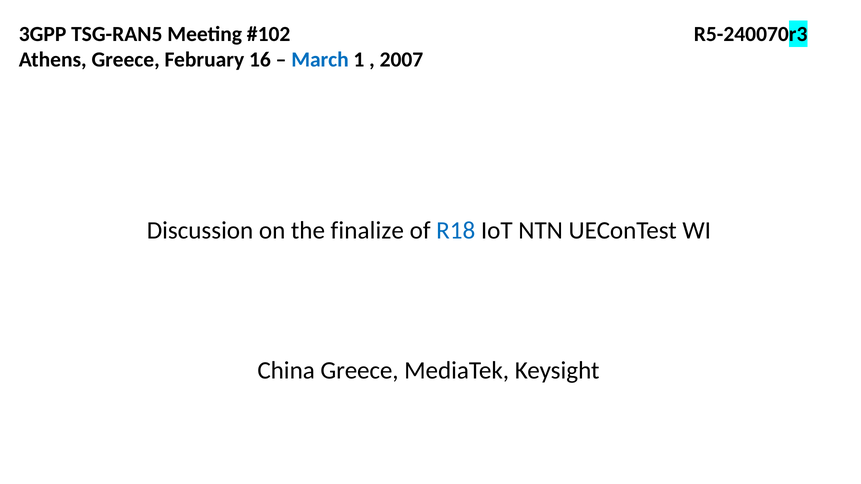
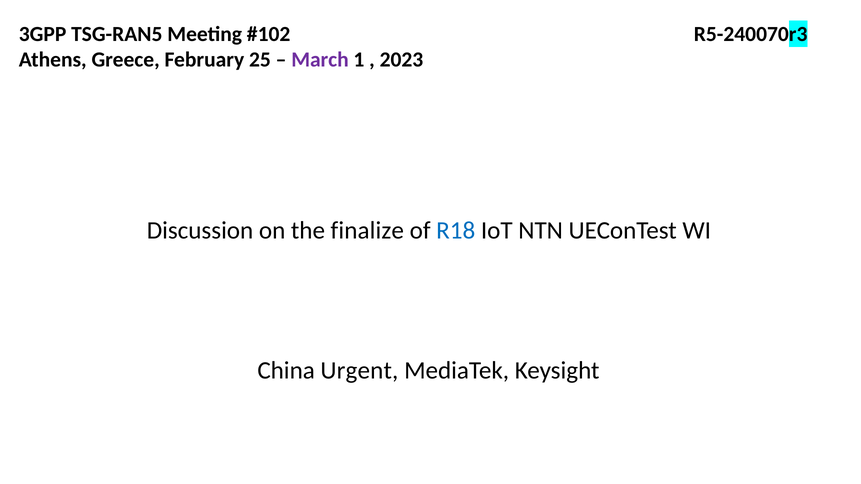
16: 16 -> 25 (260, 60)
March colour: blue -> purple (320, 60)
2007: 2007 -> 2023 (401, 60)
China Greece: Greece -> Urgent (359, 371)
